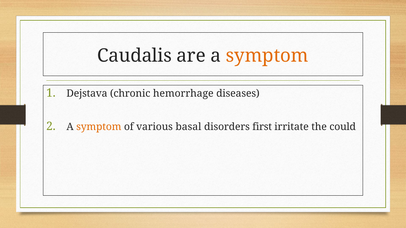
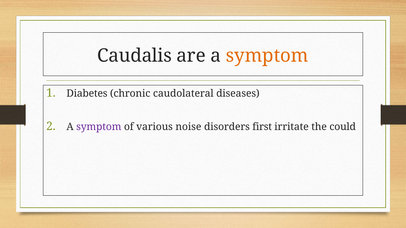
Dejstava: Dejstava -> Diabetes (87, 93)
hemorrhage: hemorrhage -> caudolateral (183, 93)
symptom colour: orange -> purple (99, 127)
basal: basal -> noise (188, 127)
